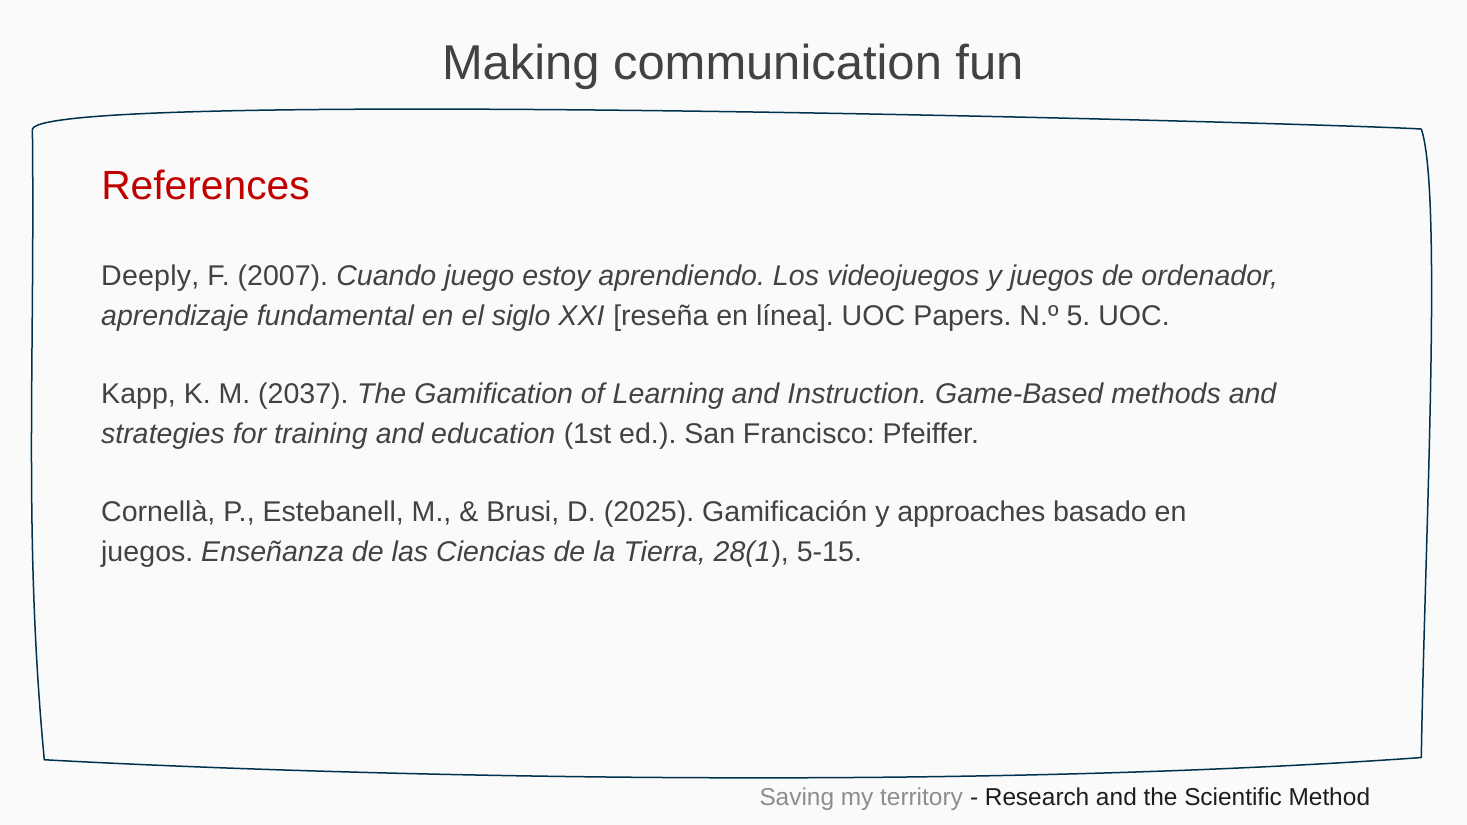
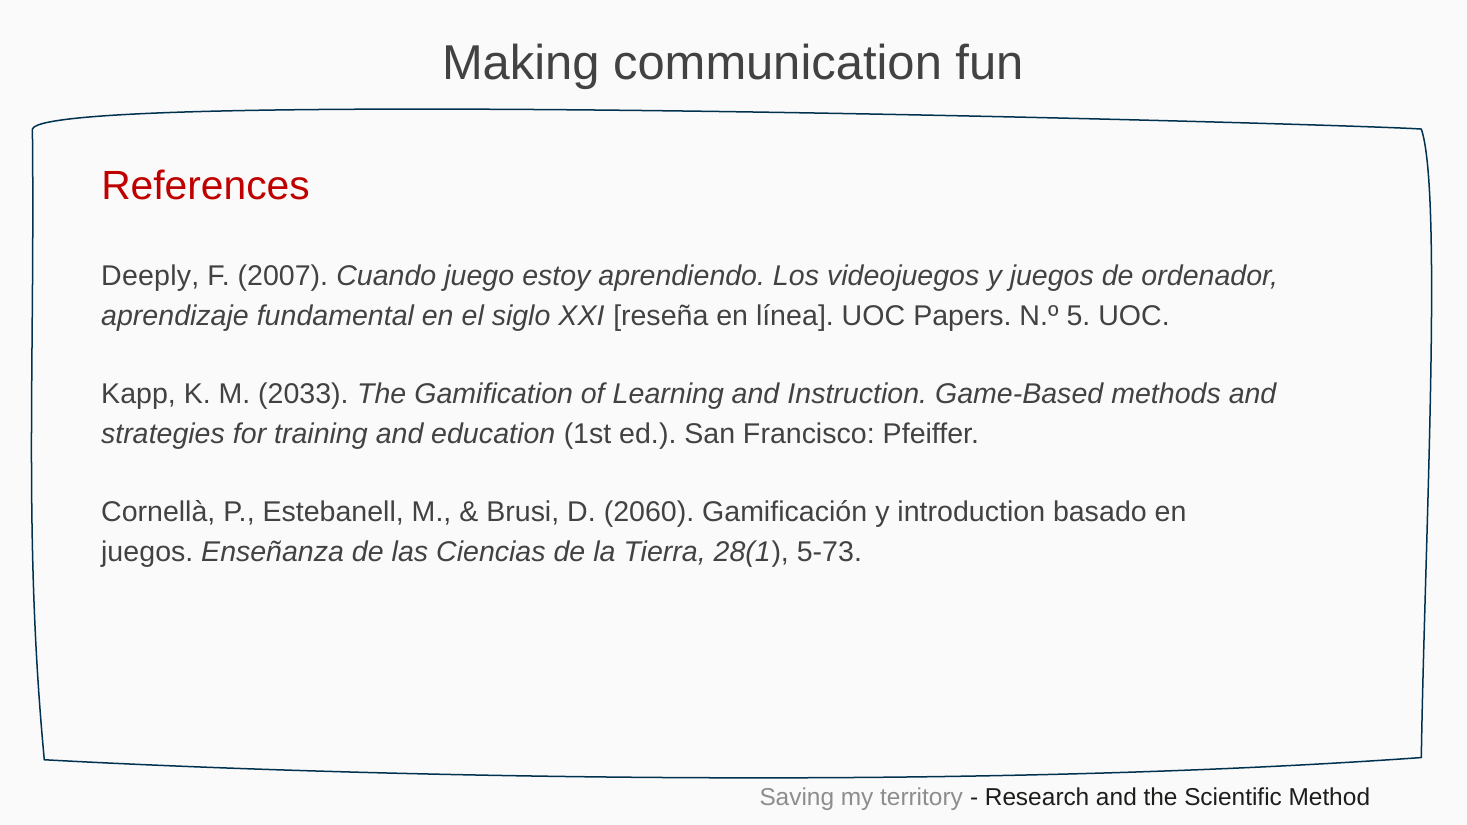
2037: 2037 -> 2033 (303, 394)
2025: 2025 -> 2060 (649, 512)
approaches: approaches -> introduction (971, 512)
5-15: 5-15 -> 5-73 (829, 552)
